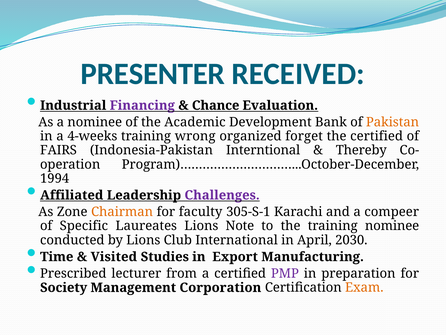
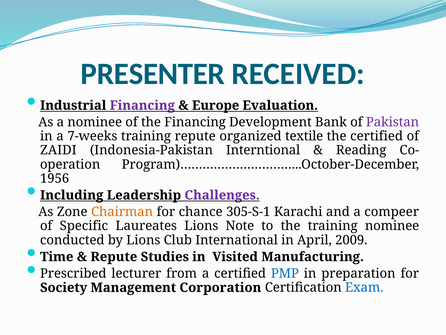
Chance: Chance -> Europe (216, 105)
the Academic: Academic -> Financing (195, 122)
Pakistan colour: orange -> purple (392, 122)
4-weeks: 4-weeks -> 7-weeks (92, 136)
training wrong: wrong -> repute (195, 136)
forget: forget -> textile (304, 136)
FAIRS: FAIRS -> ZAIDI (58, 150)
Thereby: Thereby -> Reading (361, 150)
1994: 1994 -> 1956 (55, 178)
Affiliated: Affiliated -> Including (72, 195)
faculty: faculty -> chance (201, 212)
2030: 2030 -> 2009 (351, 240)
Visited: Visited -> Repute (114, 256)
Export: Export -> Visited (235, 256)
PMP colour: purple -> blue (285, 273)
Exam colour: orange -> blue (364, 287)
